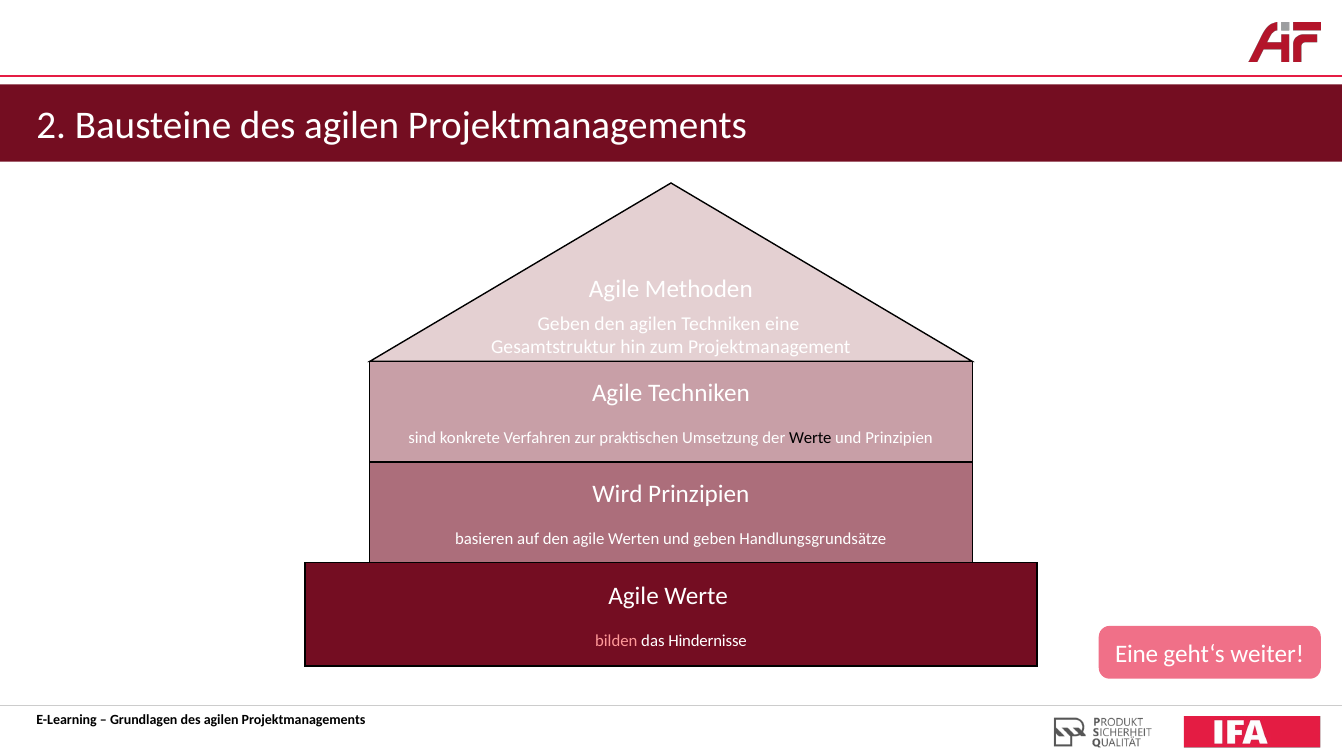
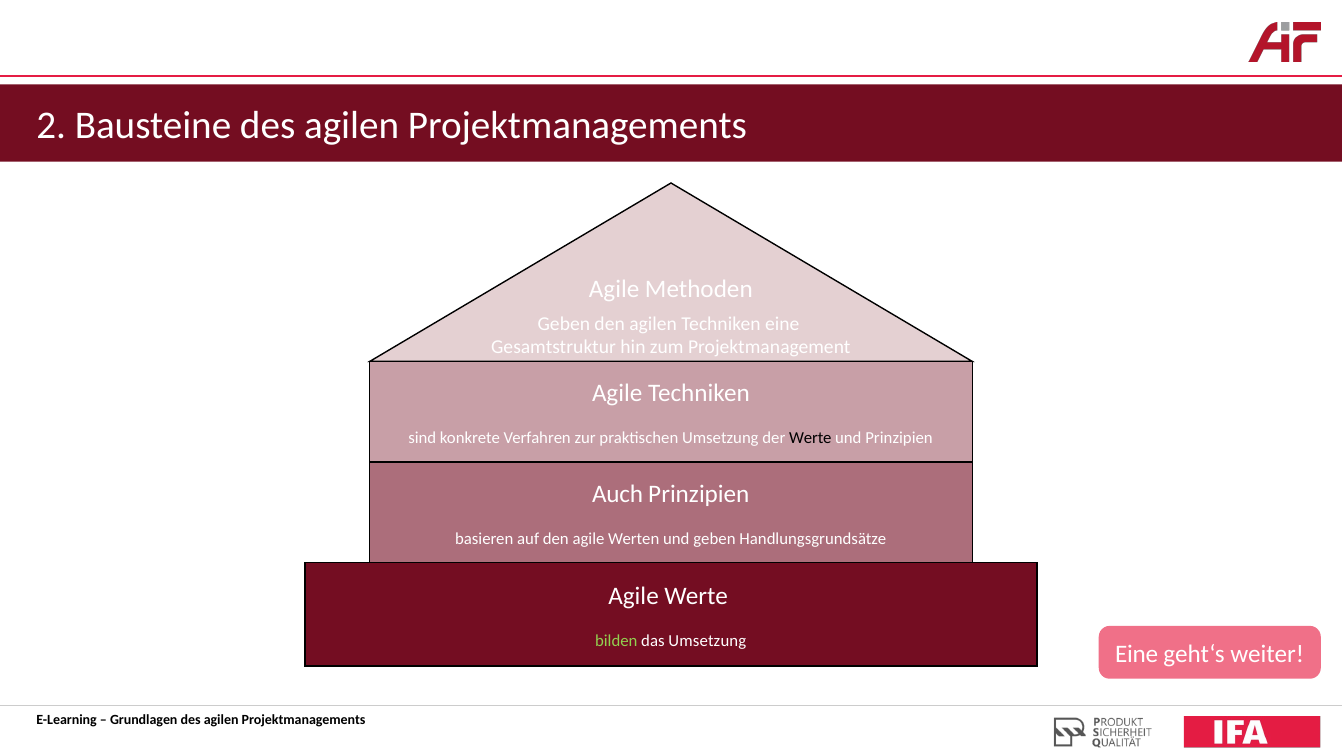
Wird: Wird -> Auch (618, 494)
bilden colour: pink -> light green (616, 641)
das Hindernisse: Hindernisse -> Umsetzung (707, 641)
